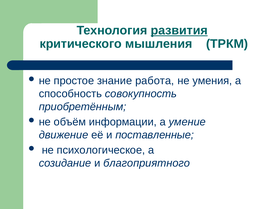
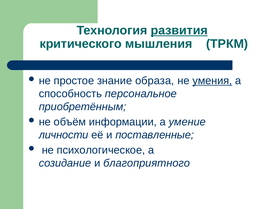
работа: работа -> образа (155, 81)
умения underline: none -> present (212, 81)
совокупность: совокупность -> персональное (141, 94)
движение: движение -> личности (64, 135)
